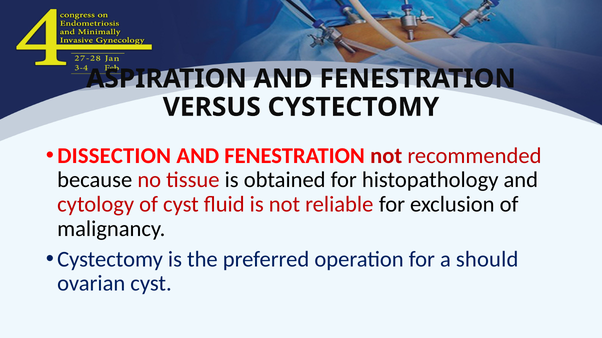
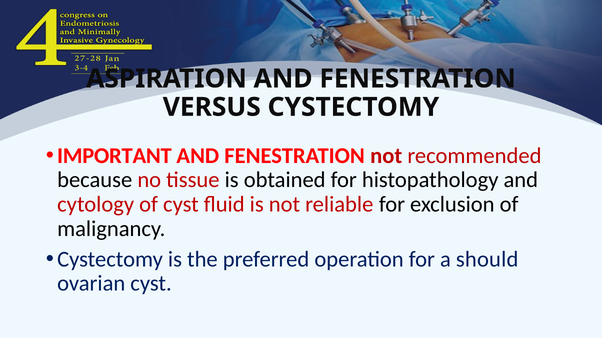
DISSECTION: DISSECTION -> IMPORTANT (114, 156)
